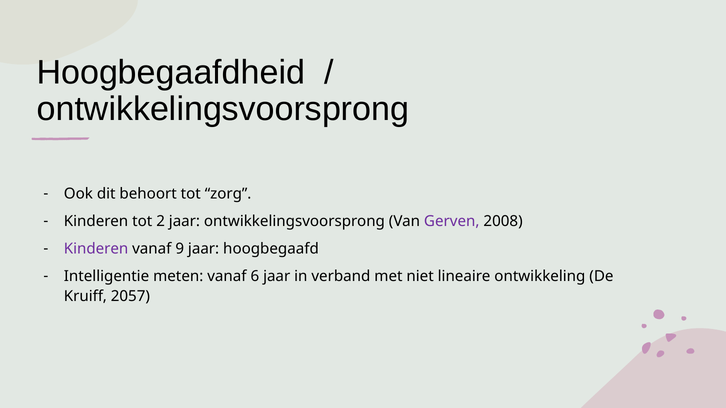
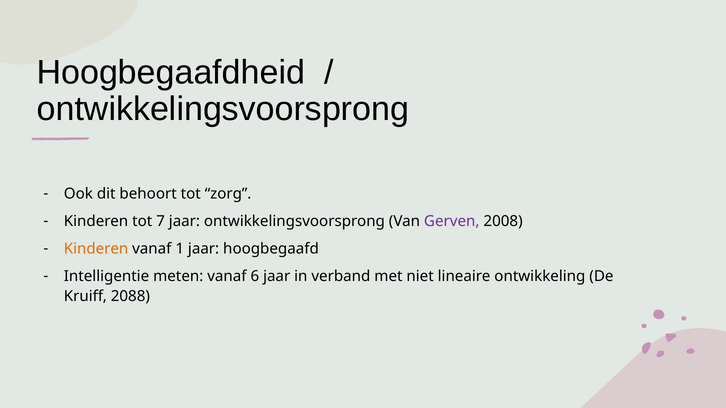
2: 2 -> 7 (161, 221)
Kinderen colour: purple -> orange (96, 249)
9: 9 -> 1 (180, 249)
2057: 2057 -> 2088 (130, 296)
